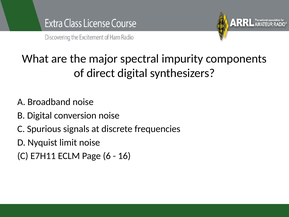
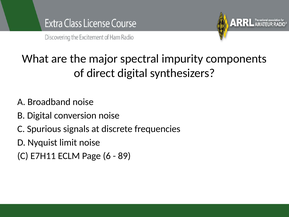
16: 16 -> 89 (124, 156)
